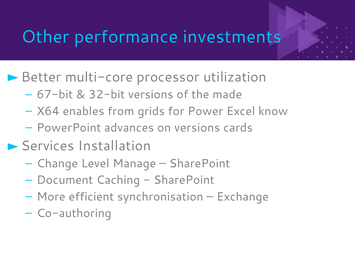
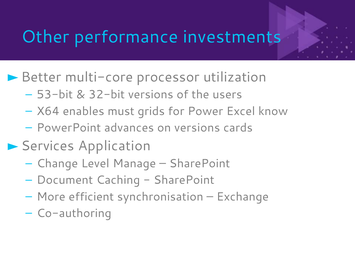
67-bit: 67-bit -> 53-bit (55, 95)
made: made -> users (227, 95)
from: from -> must (121, 111)
Installation: Installation -> Application (115, 146)
